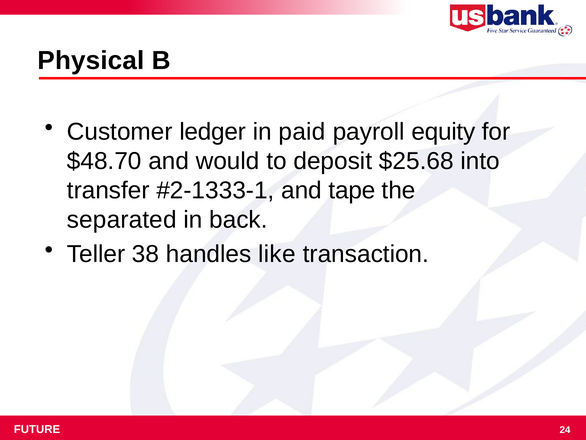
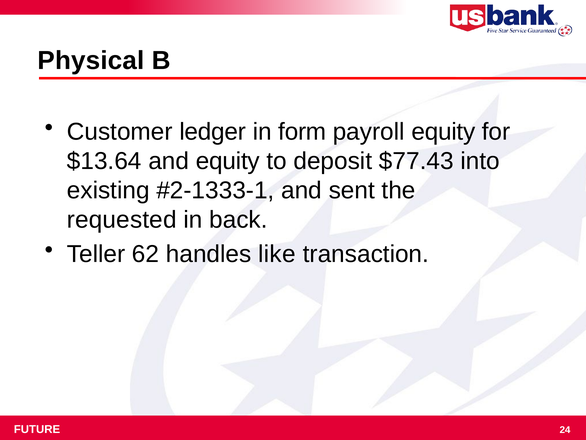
paid: paid -> form (302, 132)
$48.70: $48.70 -> $13.64 (104, 161)
and would: would -> equity (228, 161)
$25.68: $25.68 -> $77.43 (416, 161)
transfer: transfer -> existing (108, 190)
tape: tape -> sent (352, 190)
separated: separated -> requested (122, 219)
38: 38 -> 62 (145, 254)
